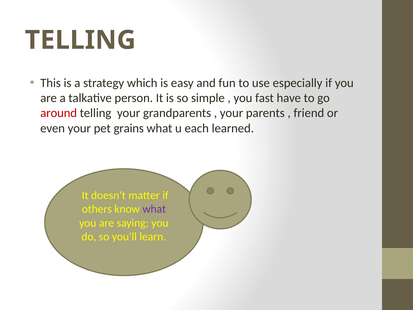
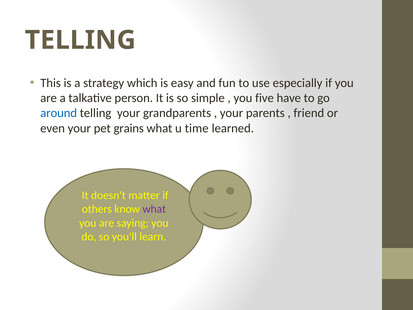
fast: fast -> five (264, 98)
around colour: red -> blue (59, 113)
each: each -> time (197, 128)
